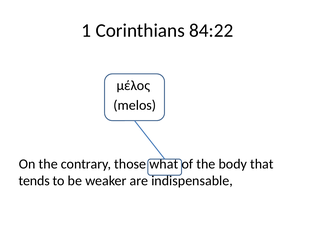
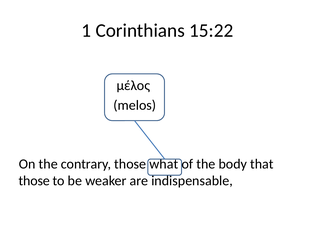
84:22: 84:22 -> 15:22 (211, 30)
tends: tends -> those (34, 181)
